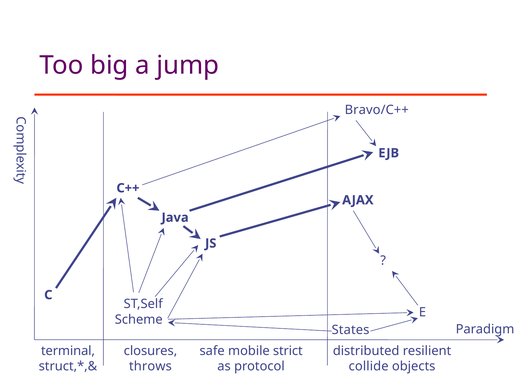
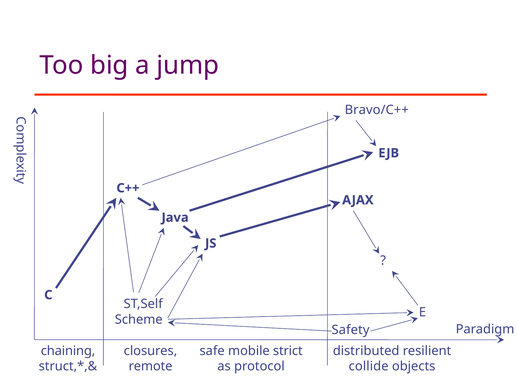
States: States -> Safety (351, 331)
terminal: terminal -> chaining (68, 352)
throws: throws -> remote (151, 367)
